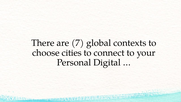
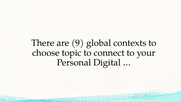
7: 7 -> 9 (78, 43)
cities: cities -> topic (72, 53)
